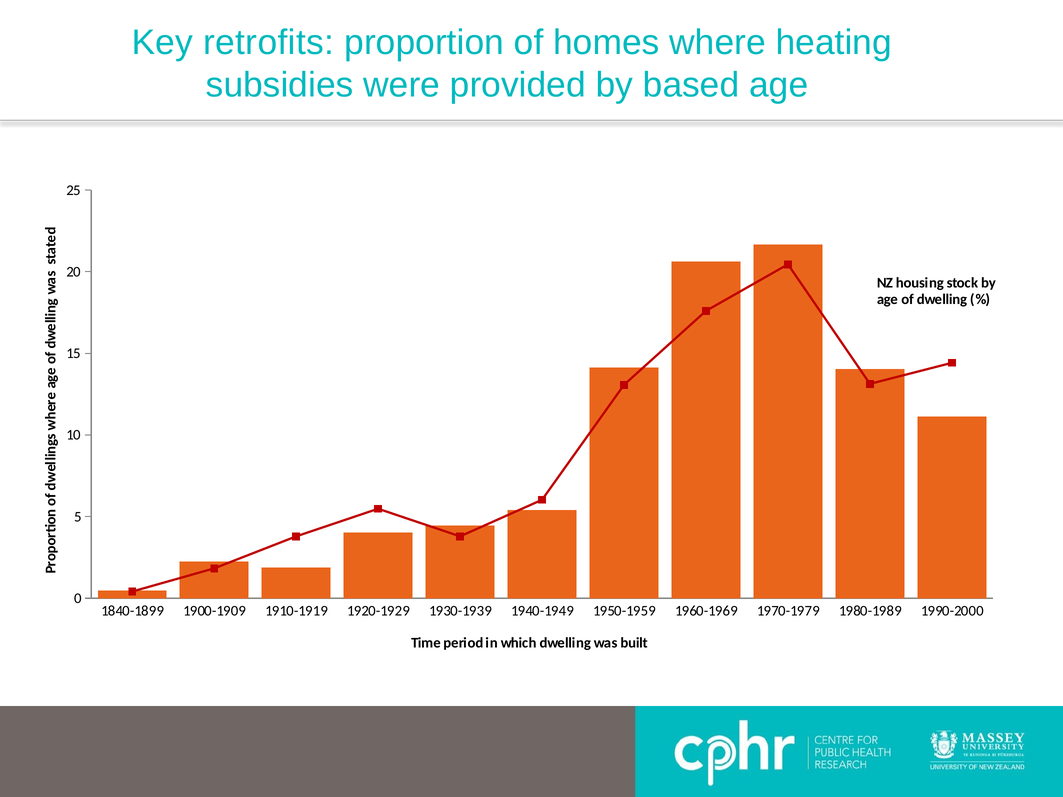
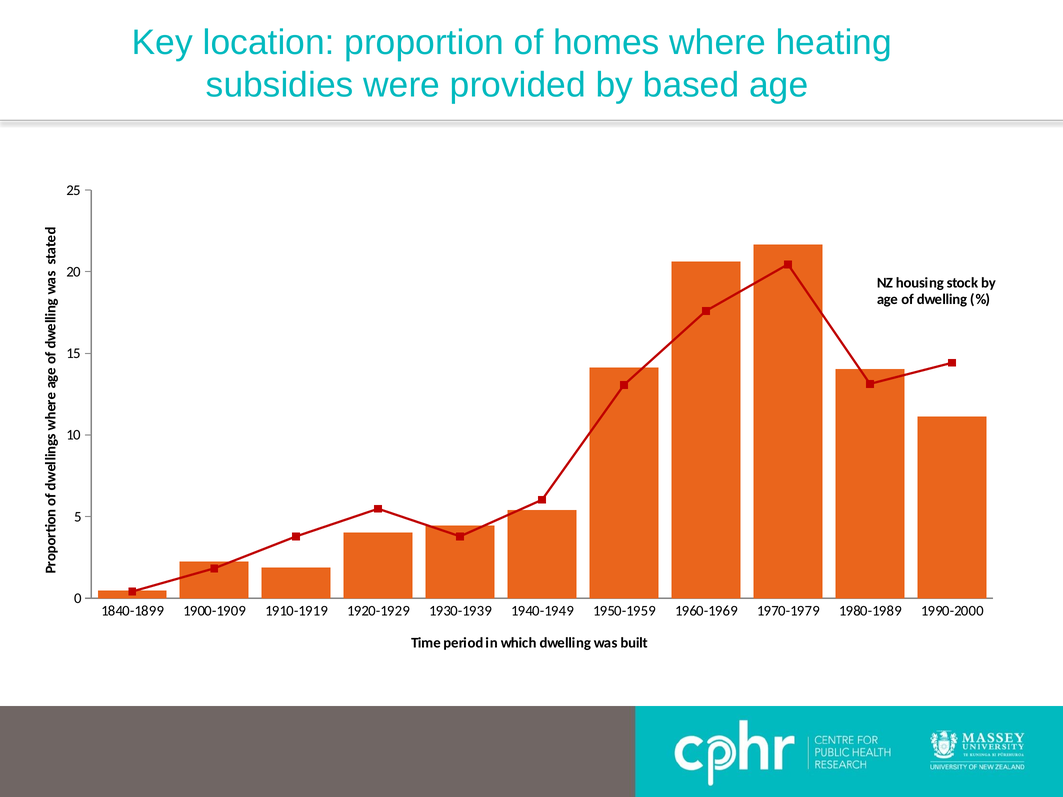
retrofits: retrofits -> location (269, 43)
